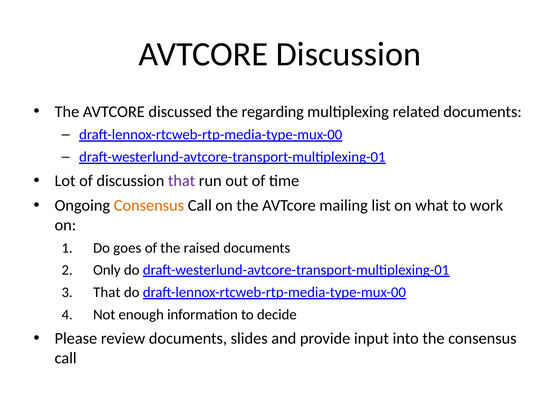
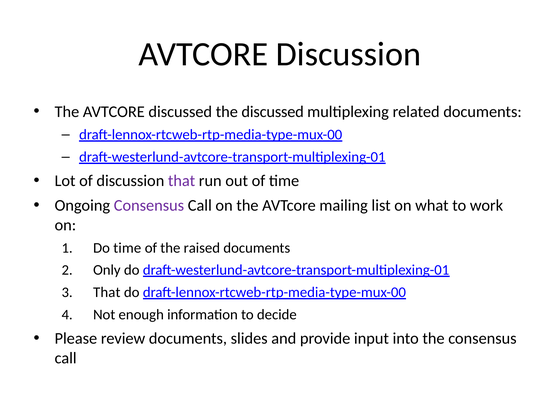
the regarding: regarding -> discussed (273, 112)
Consensus colour: orange -> purple (149, 205)
Do goes: goes -> time (127, 248)
